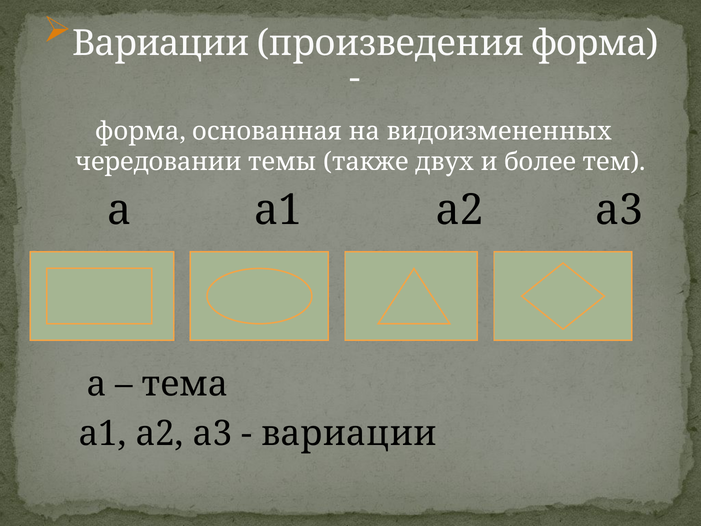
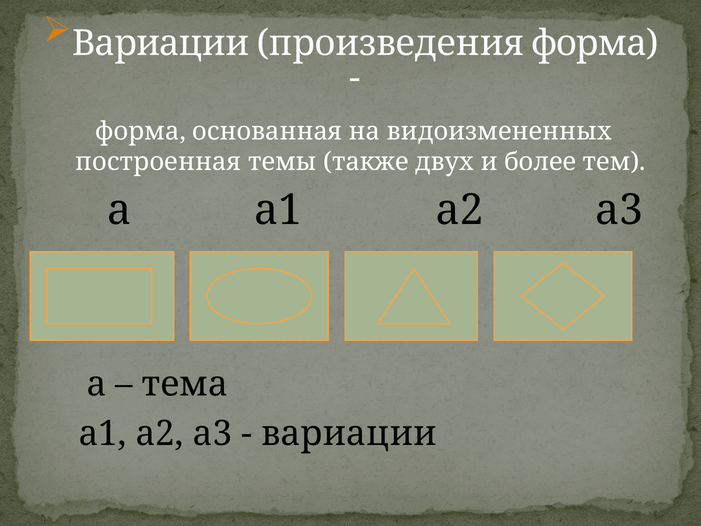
чередовании: чередовании -> построенная (158, 162)
